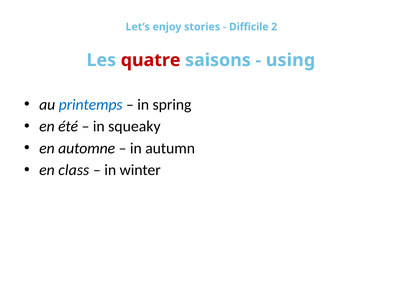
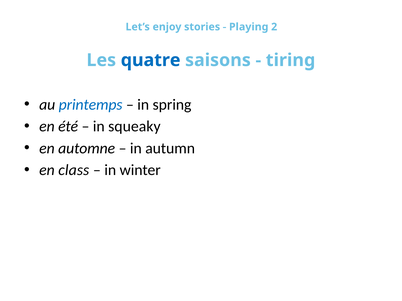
Difficile: Difficile -> Playing (249, 27)
quatre colour: red -> blue (151, 60)
using: using -> tiring (291, 60)
